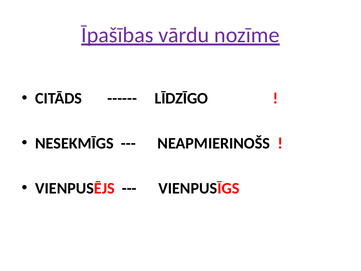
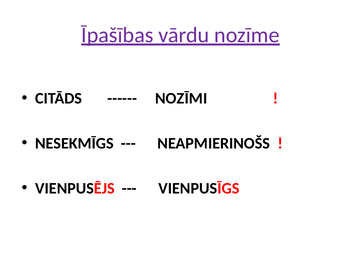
LĪDZĪGO: LĪDZĪGO -> NOZĪMI (181, 98)
